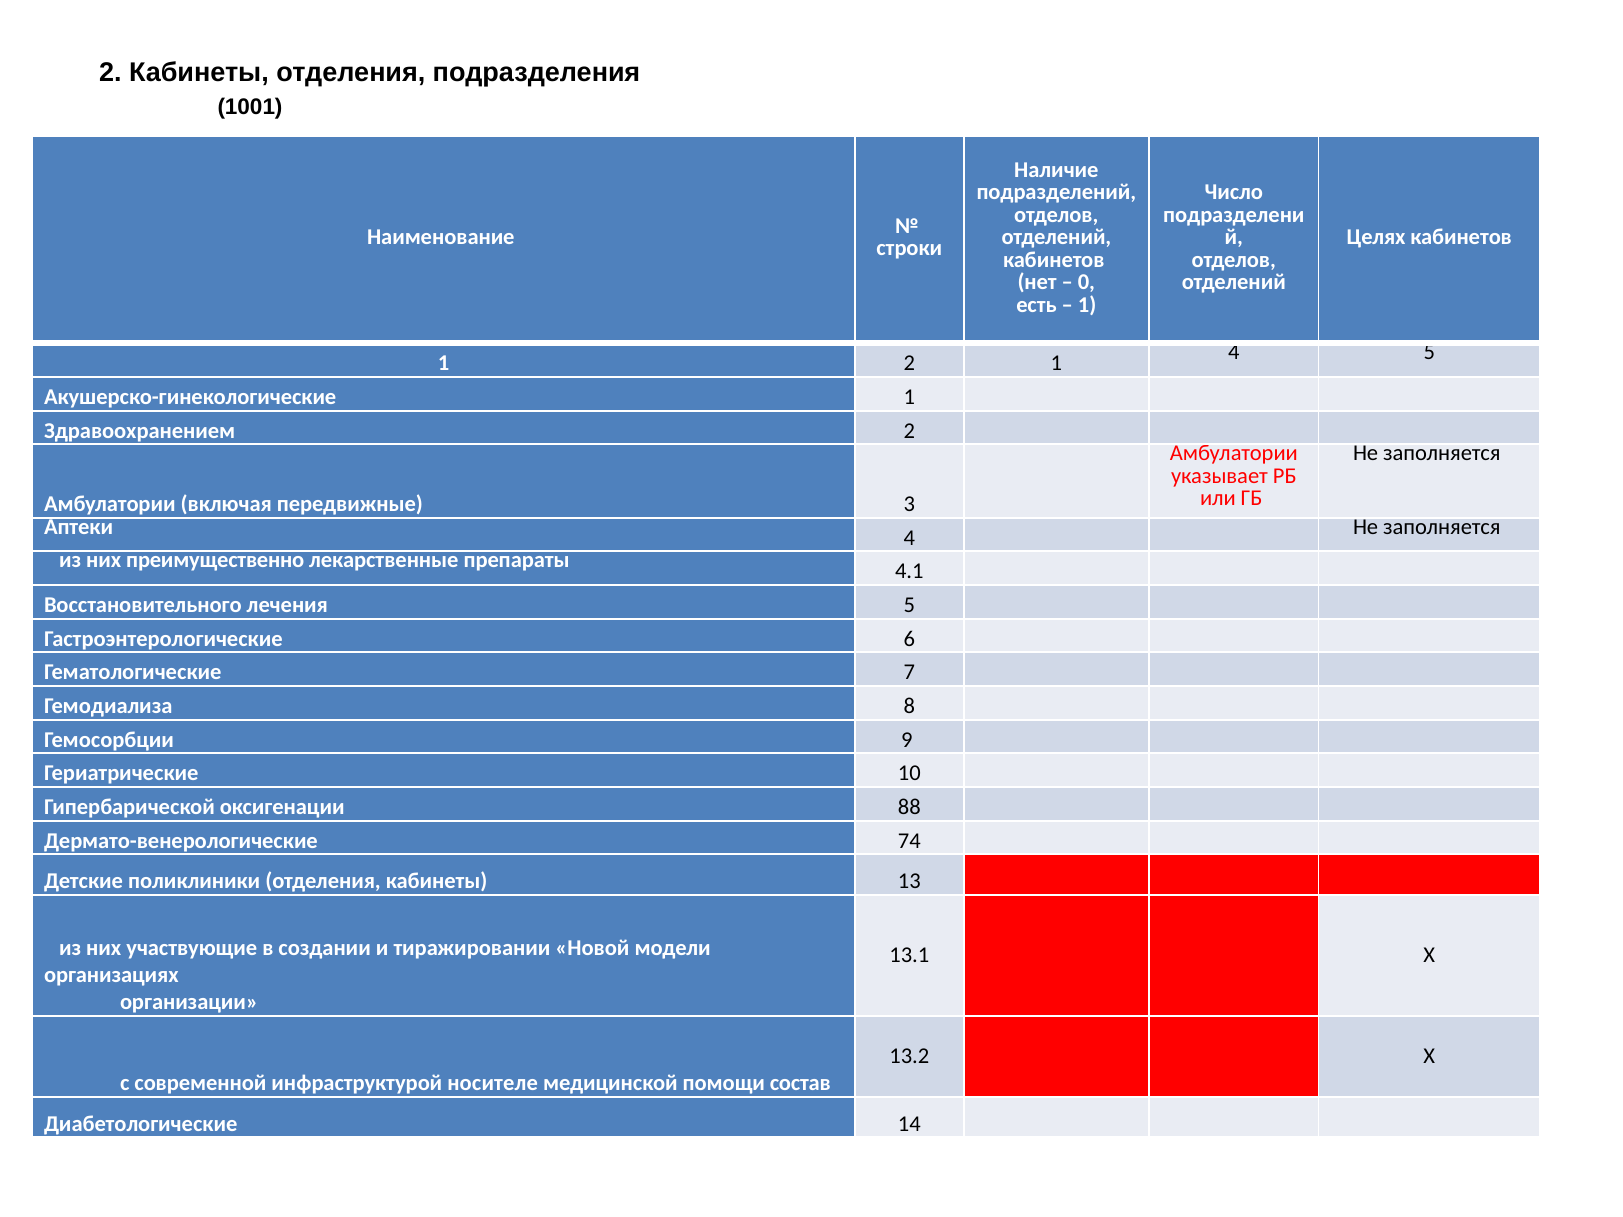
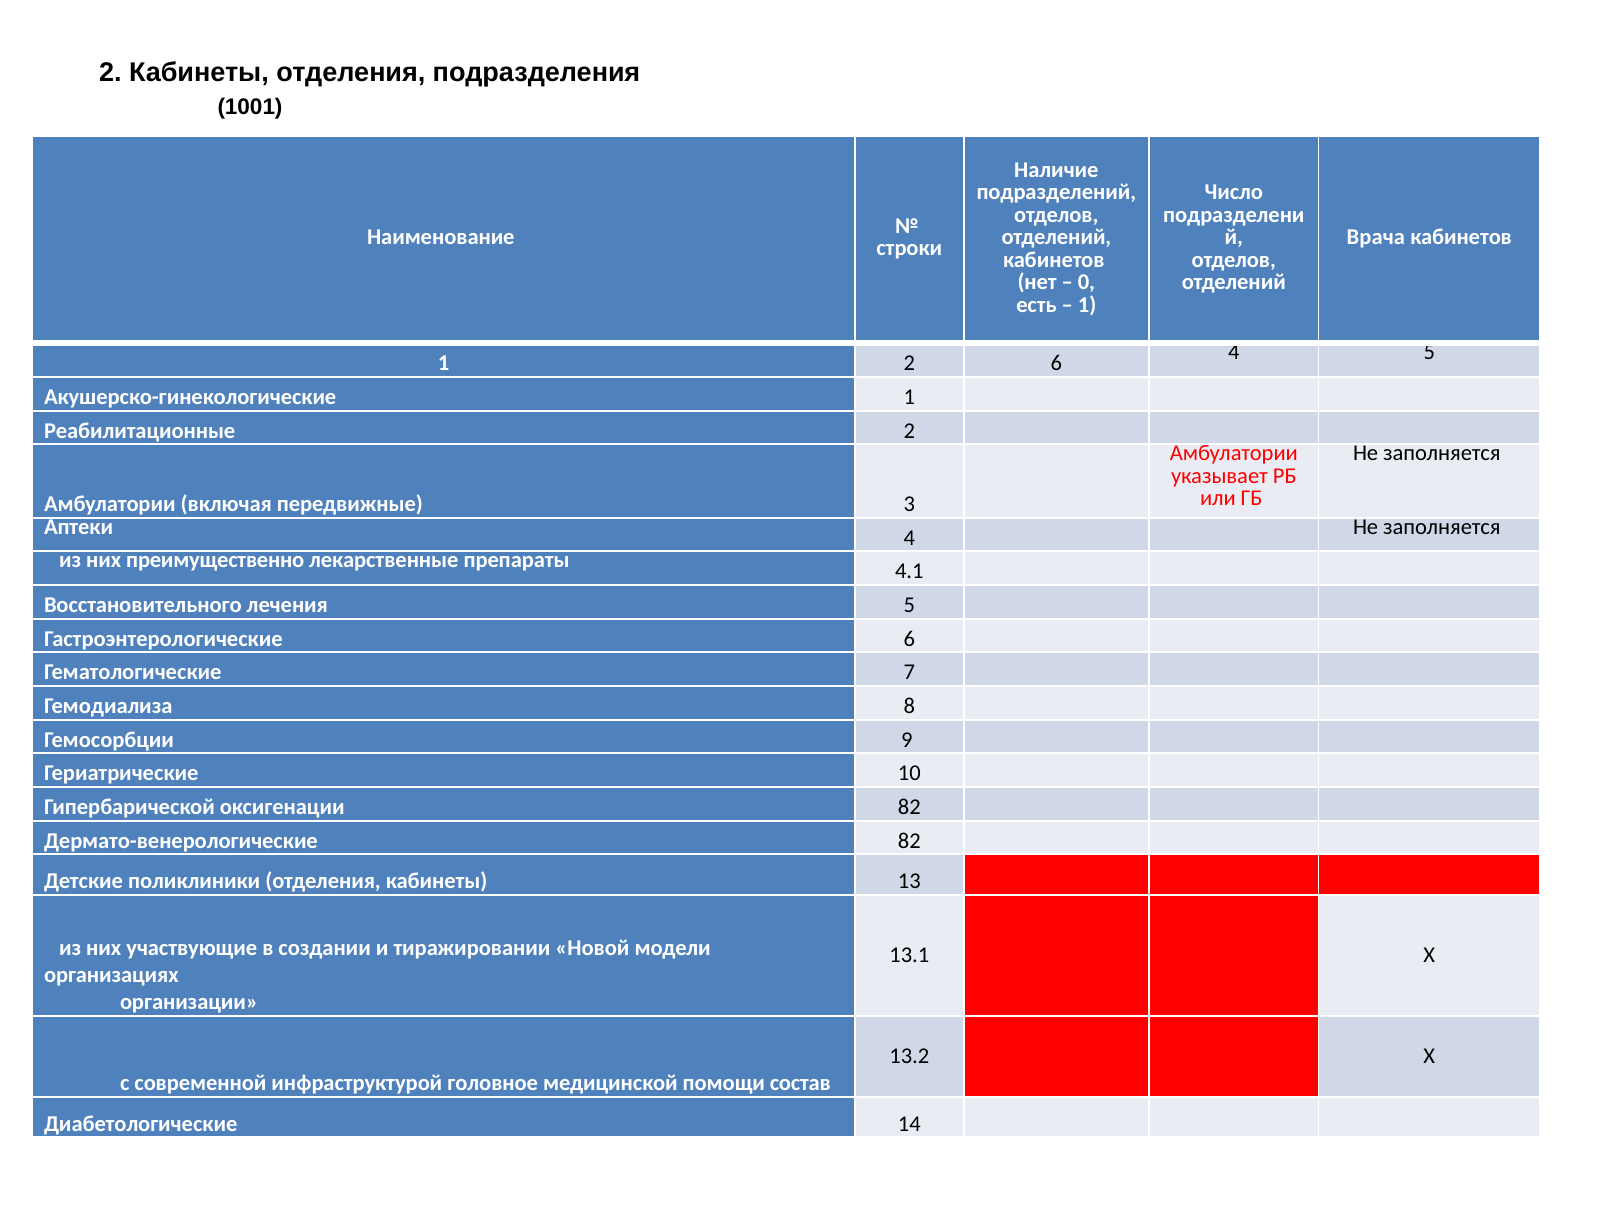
Целях: Целях -> Врача (1376, 237)
2 1: 1 -> 6 (1056, 364)
Здравоохранением: Здравоохранением -> Реабилитационные (140, 431)
оксигенации 88: 88 -> 82 (909, 807)
Дермато-венерологические 74: 74 -> 82 (909, 841)
носителе: носителе -> головное (493, 1083)
